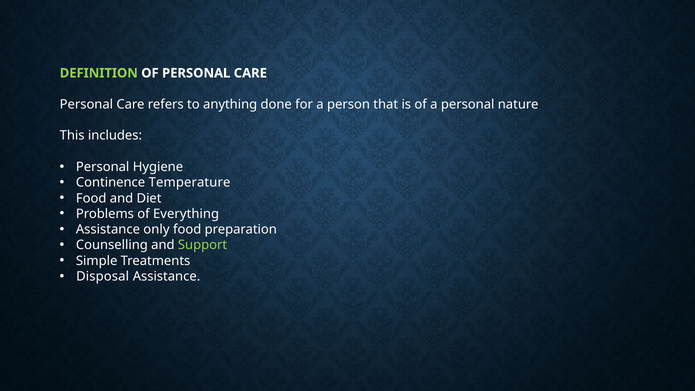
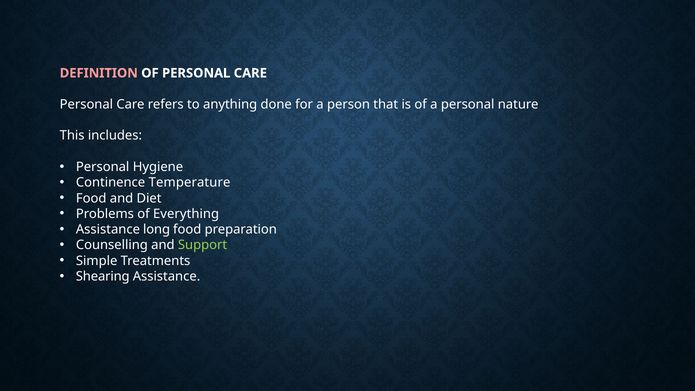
DEFINITION colour: light green -> pink (99, 73)
only: only -> long (157, 229)
Disposal: Disposal -> Shearing (103, 276)
